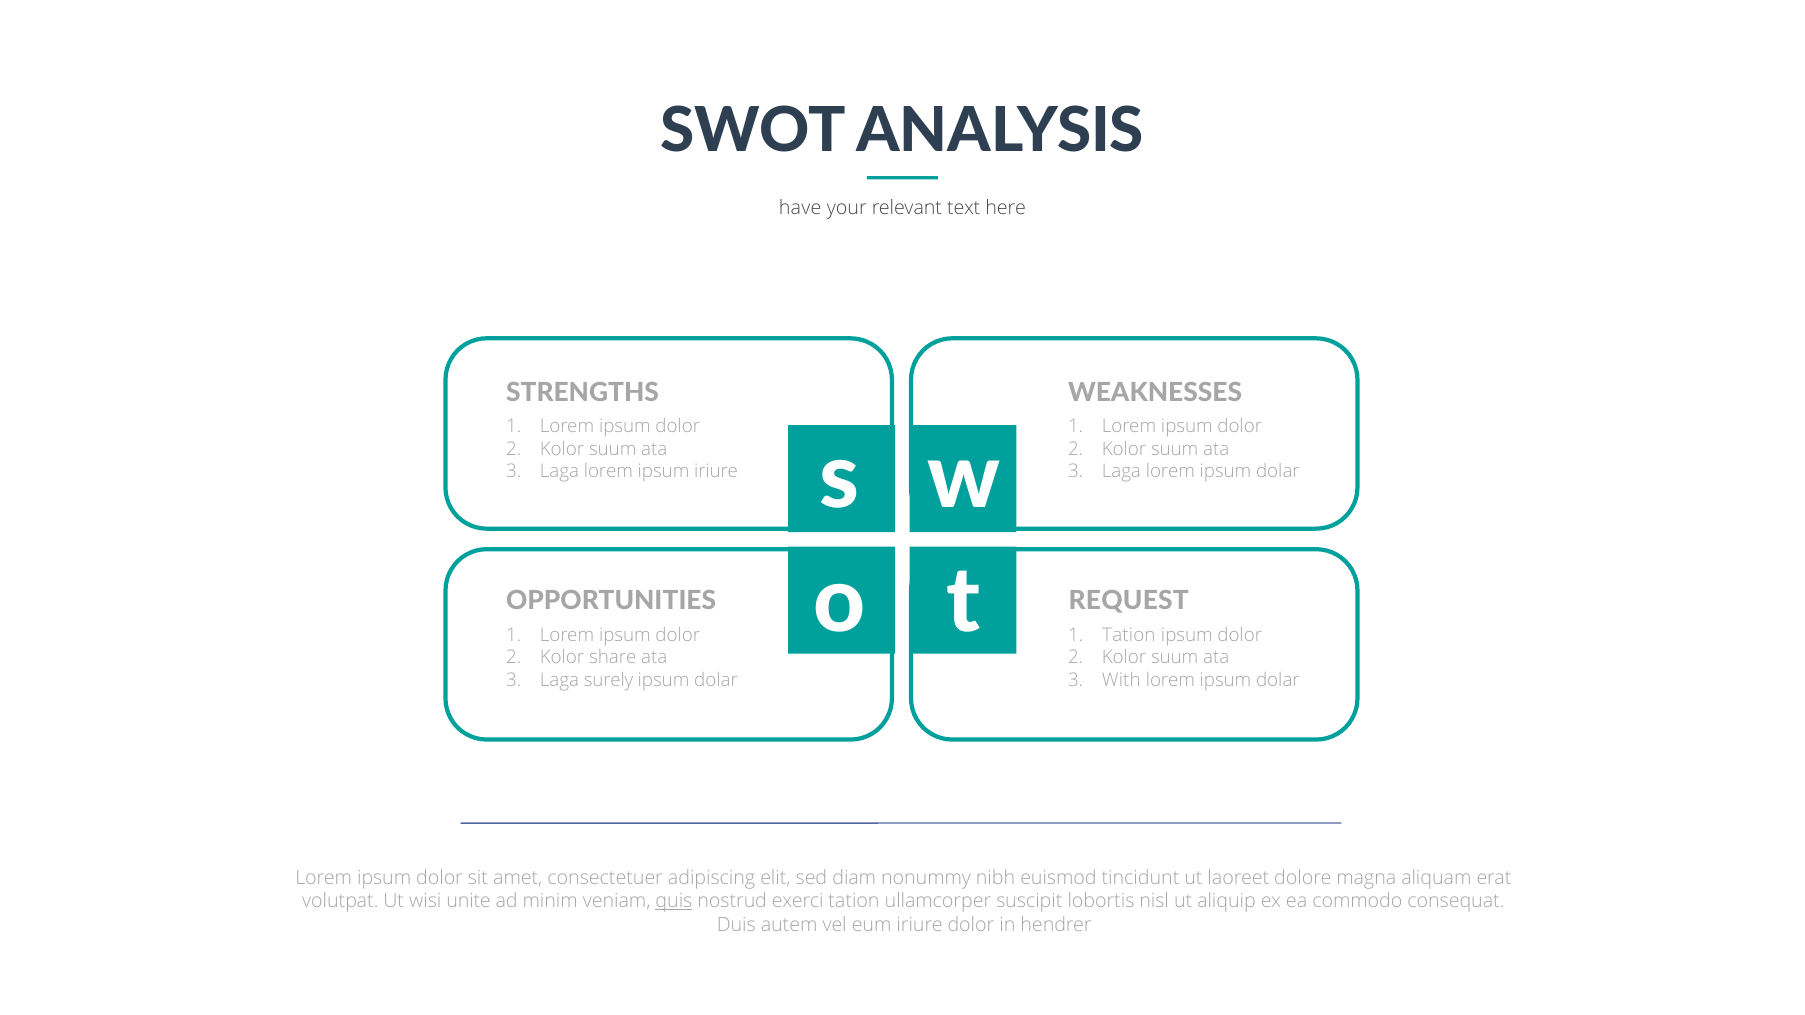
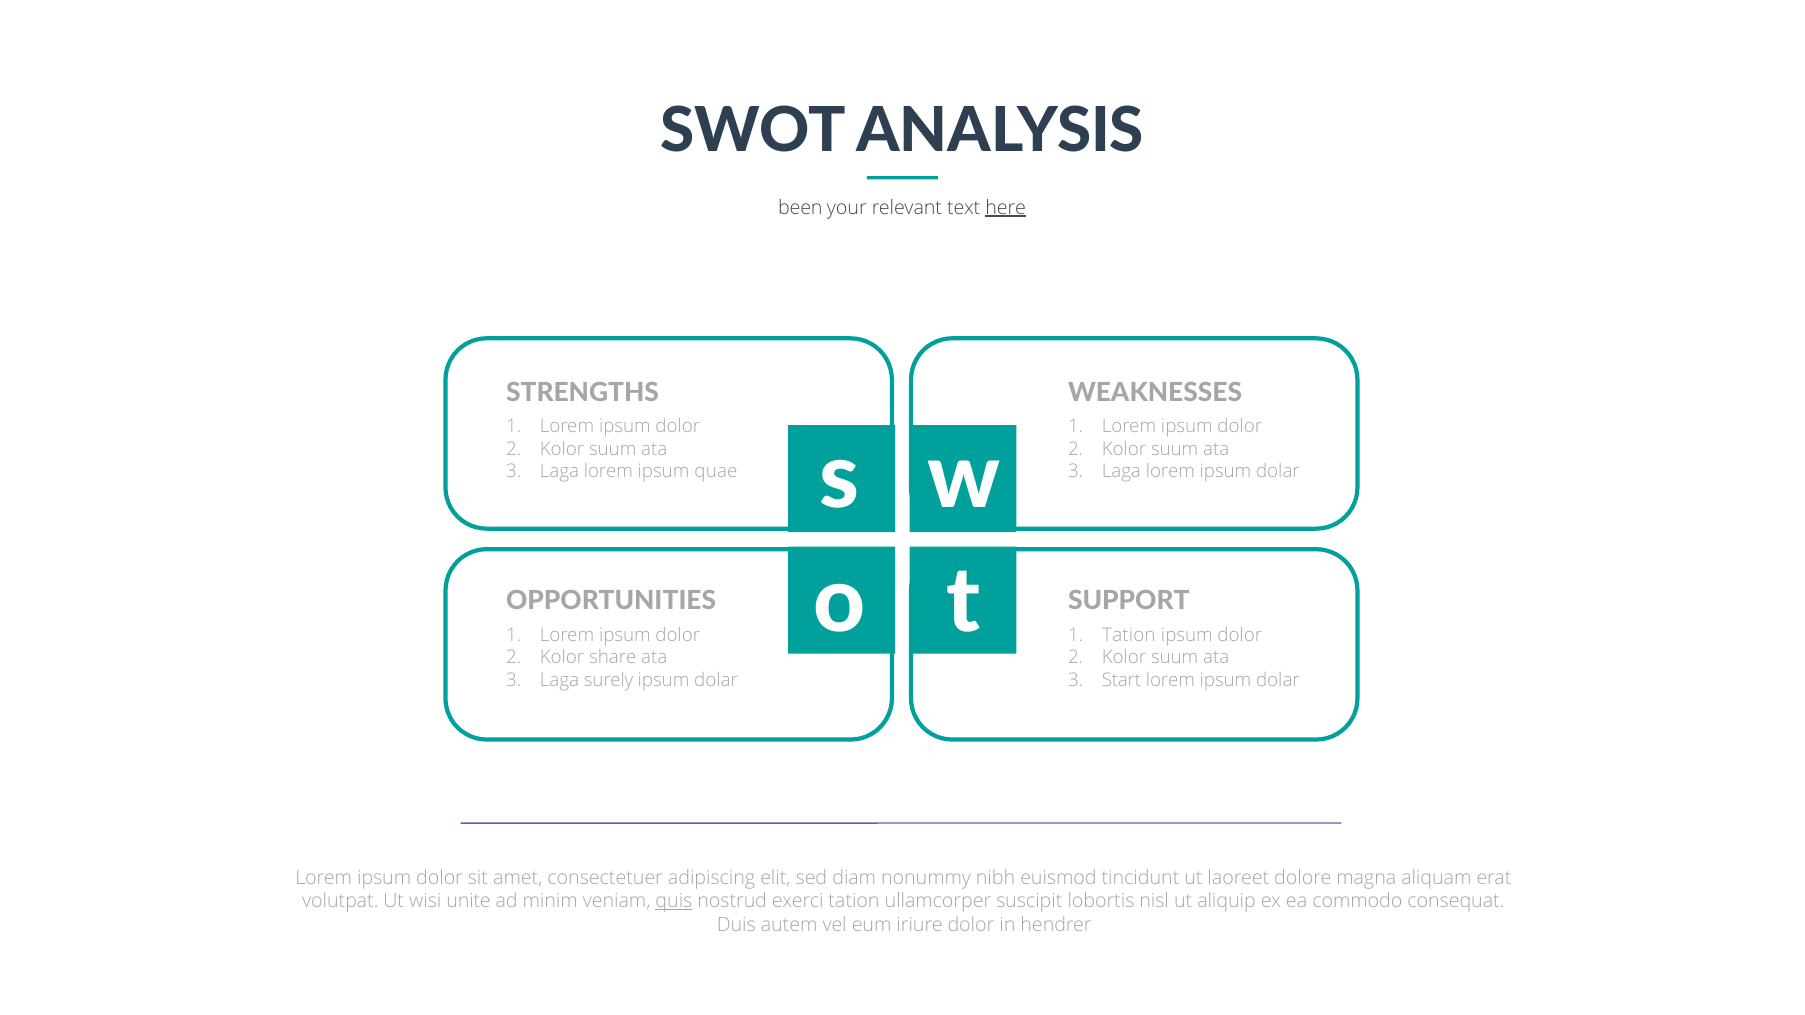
have: have -> been (800, 208)
here underline: none -> present (1006, 208)
ipsum iriure: iriure -> quae (716, 472)
REQUEST: REQUEST -> SUPPORT (1129, 601)
With: With -> Start (1121, 680)
